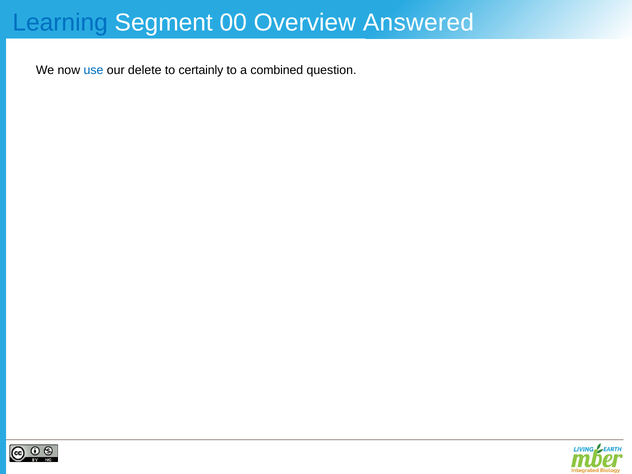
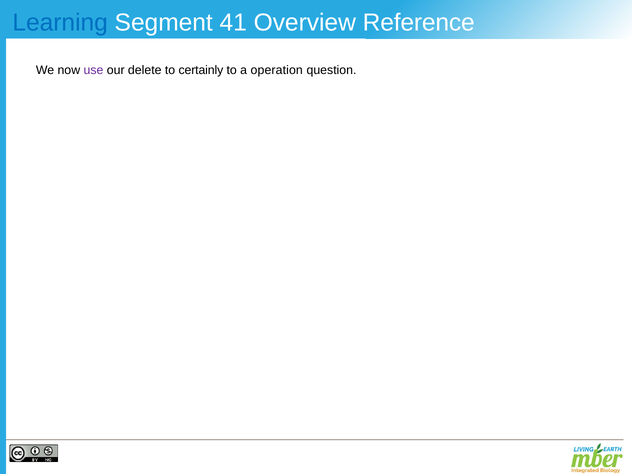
00: 00 -> 41 (233, 23)
Answered: Answered -> Reference (419, 23)
use colour: blue -> purple (93, 70)
combined: combined -> operation (277, 70)
